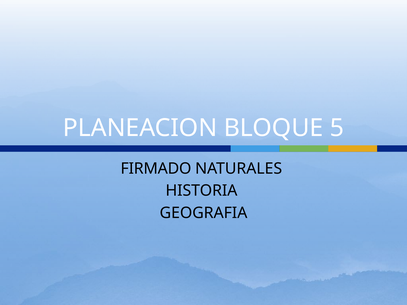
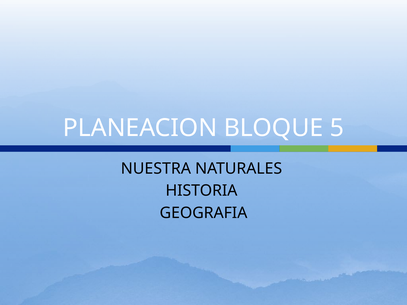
FIRMADO: FIRMADO -> NUESTRA (156, 169)
